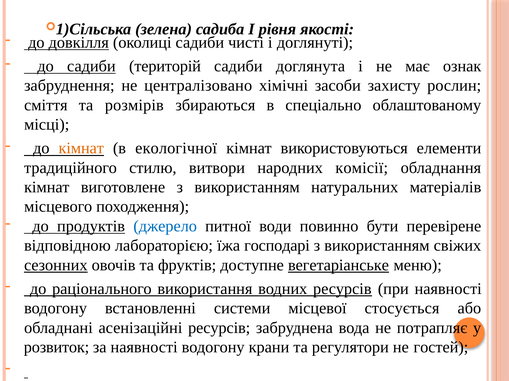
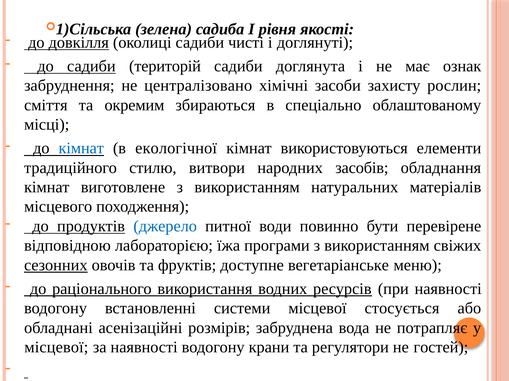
розмірів: розмірів -> окремим (134, 105)
кімнат colour: orange -> blue (81, 149)
комісії: комісії -> засобів (362, 168)
господарі: господарі -> програми (277, 246)
вегетаріанське underline: present -> none (338, 266)
асенізаційні ресурсів: ресурсів -> розмірів (219, 328)
розвиток: розвиток -> місцевої (56, 348)
